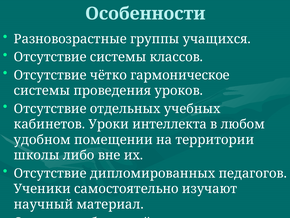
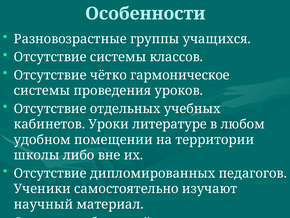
интеллекта: интеллекта -> литературе (170, 124)
